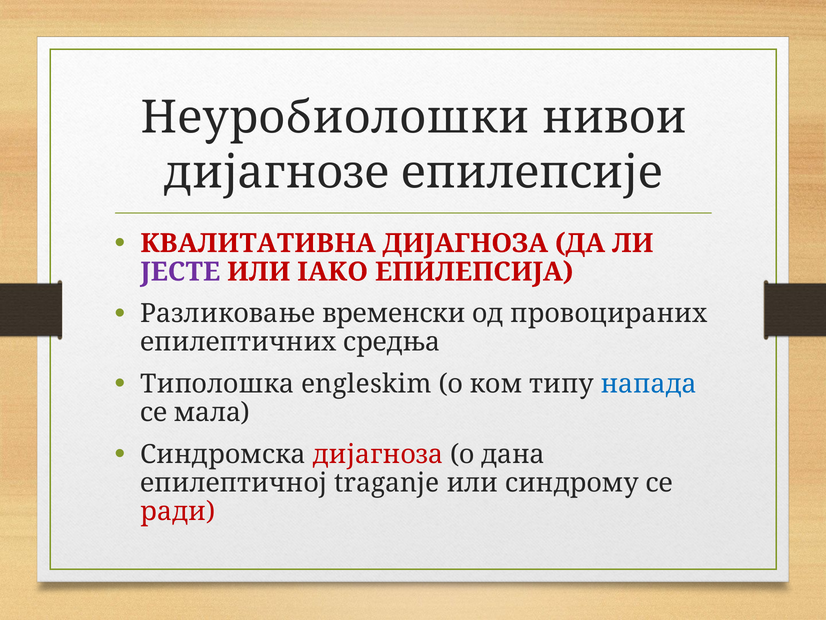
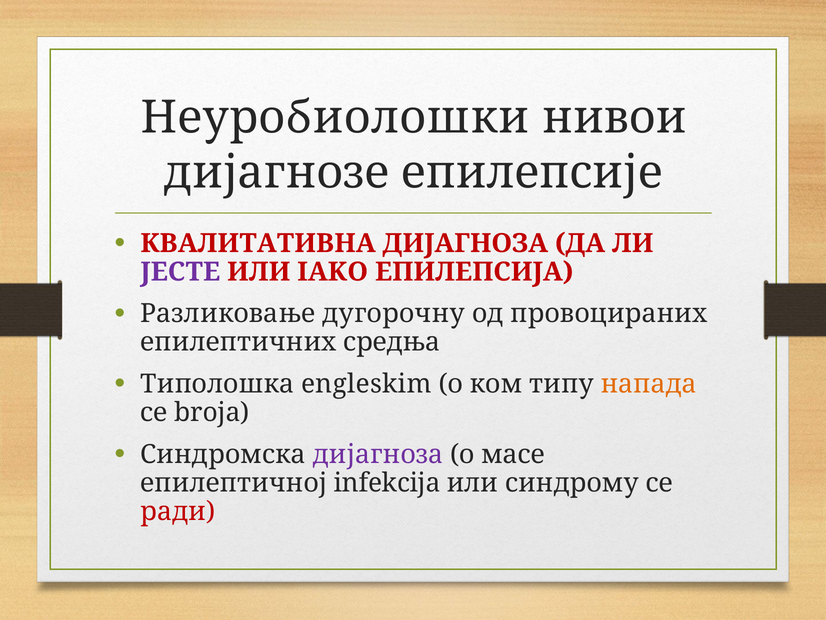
временски: временски -> дугорочну (393, 313)
напада colour: blue -> orange (649, 384)
мала: мала -> broja (212, 412)
дијагноза colour: red -> purple (378, 454)
дана: дана -> масе (513, 454)
traganje: traganje -> infekcija (387, 483)
